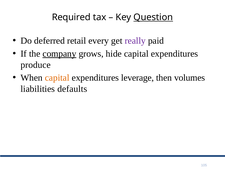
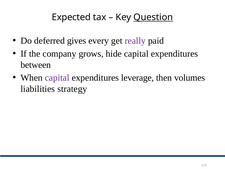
Required: Required -> Expected (71, 17)
retail: retail -> gives (77, 41)
company underline: present -> none (59, 54)
produce: produce -> between (36, 65)
capital colour: orange -> purple (57, 78)
defaults: defaults -> strategy (72, 89)
